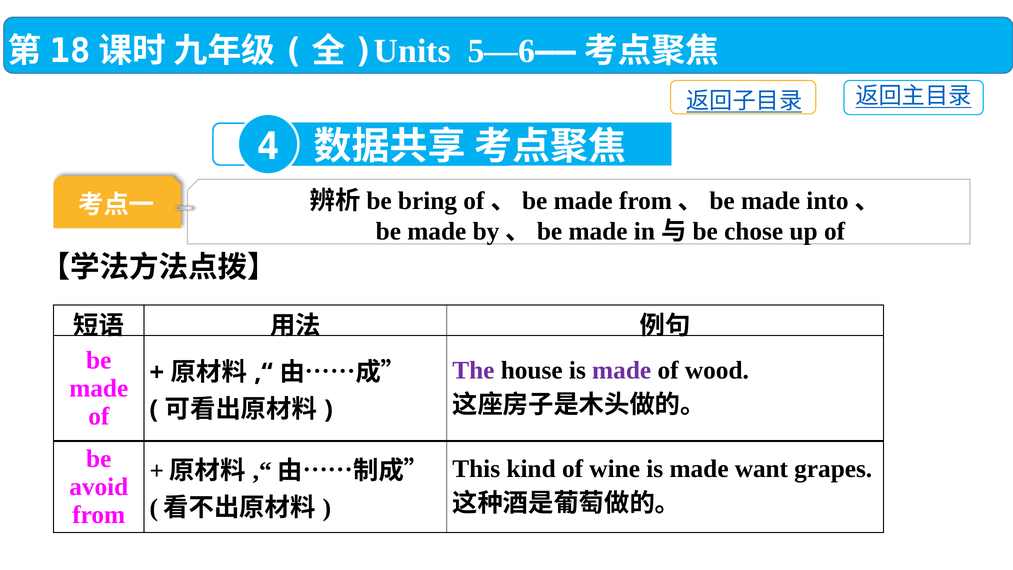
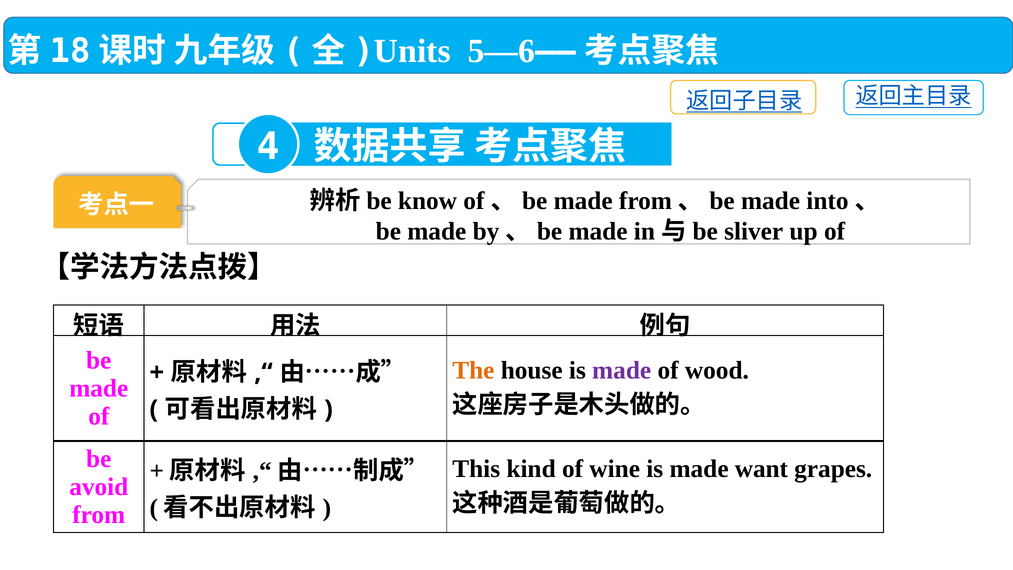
bring: bring -> know (428, 201)
chose: chose -> sliver (754, 231)
The colour: purple -> orange (473, 370)
